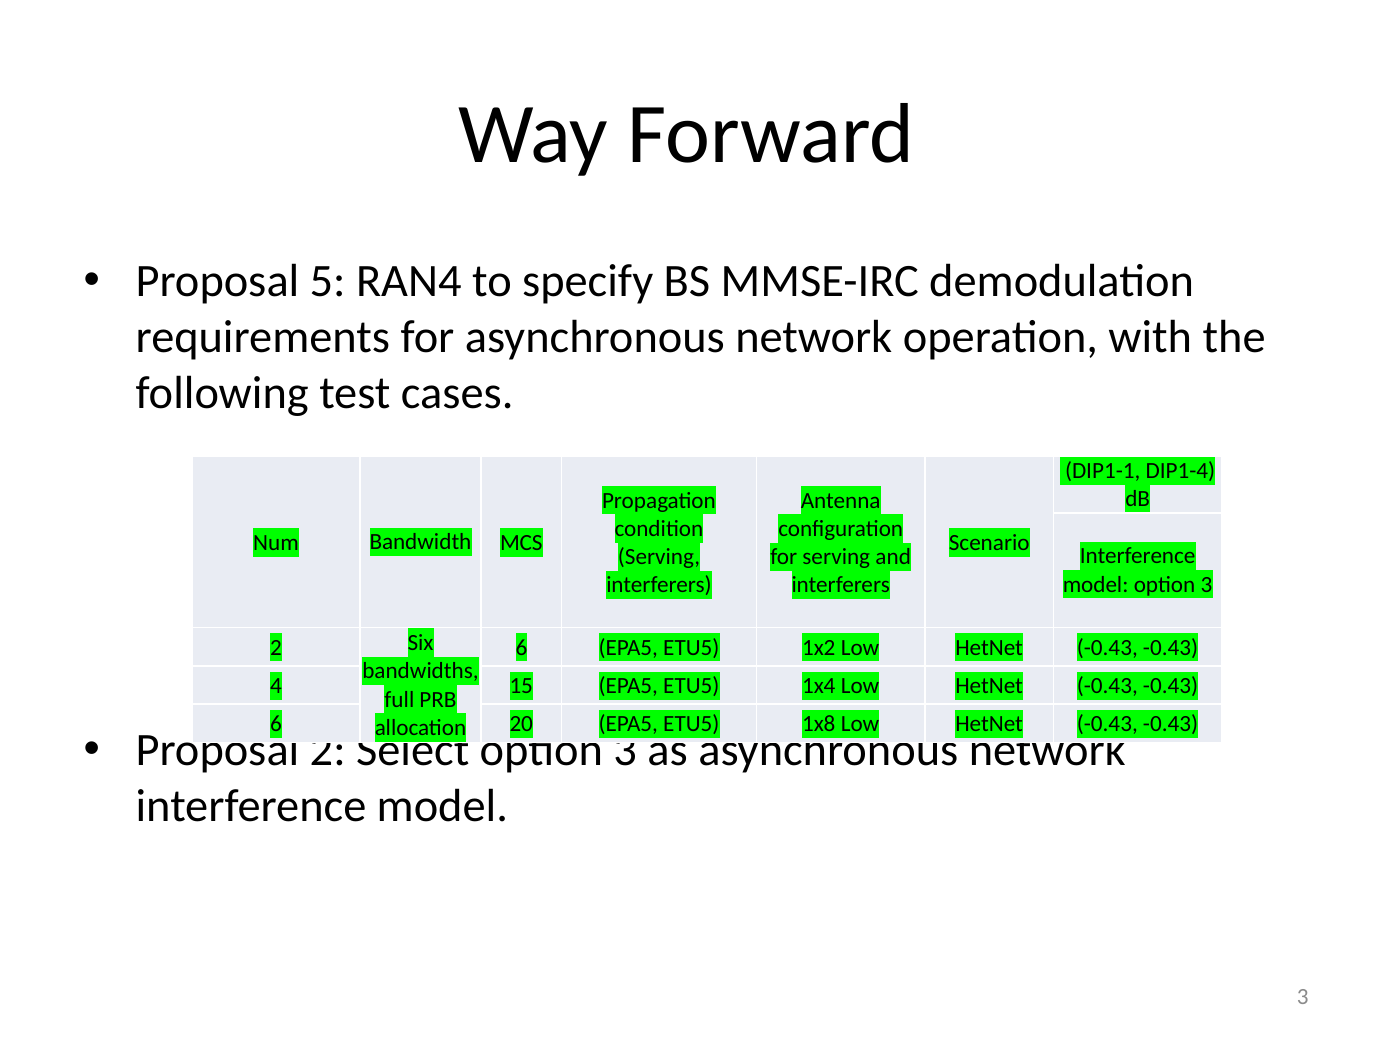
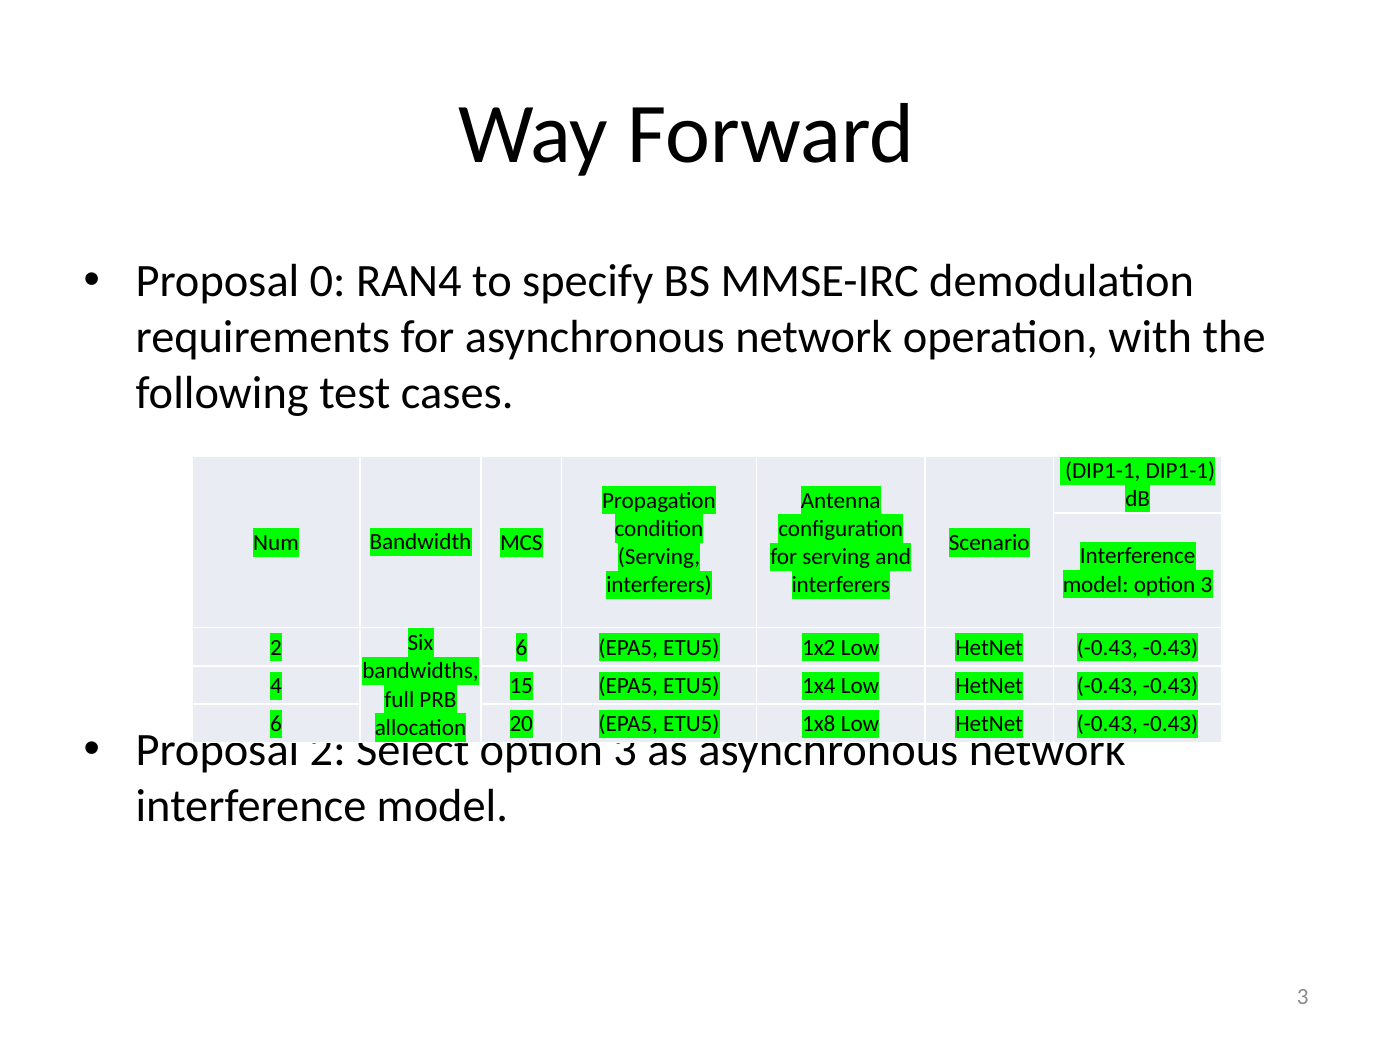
5: 5 -> 0 (328, 282)
DIP1-1 DIP1-4: DIP1-4 -> DIP1-1 (1180, 471)
